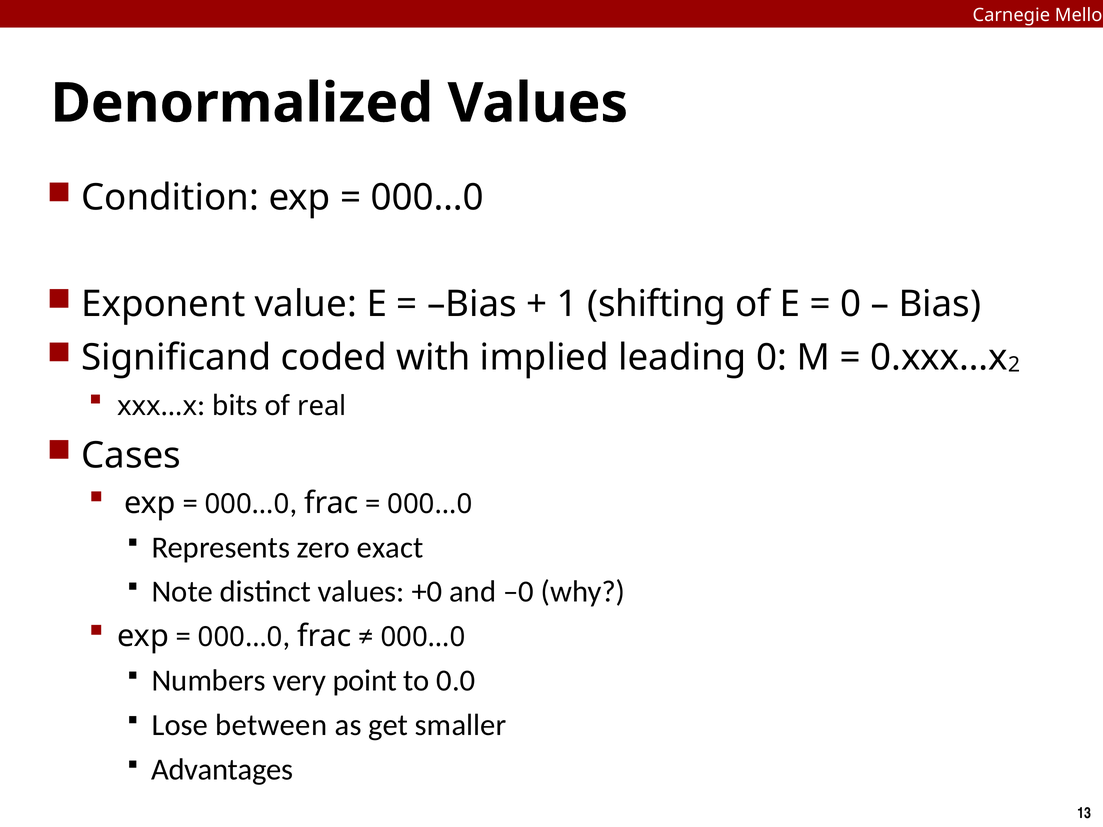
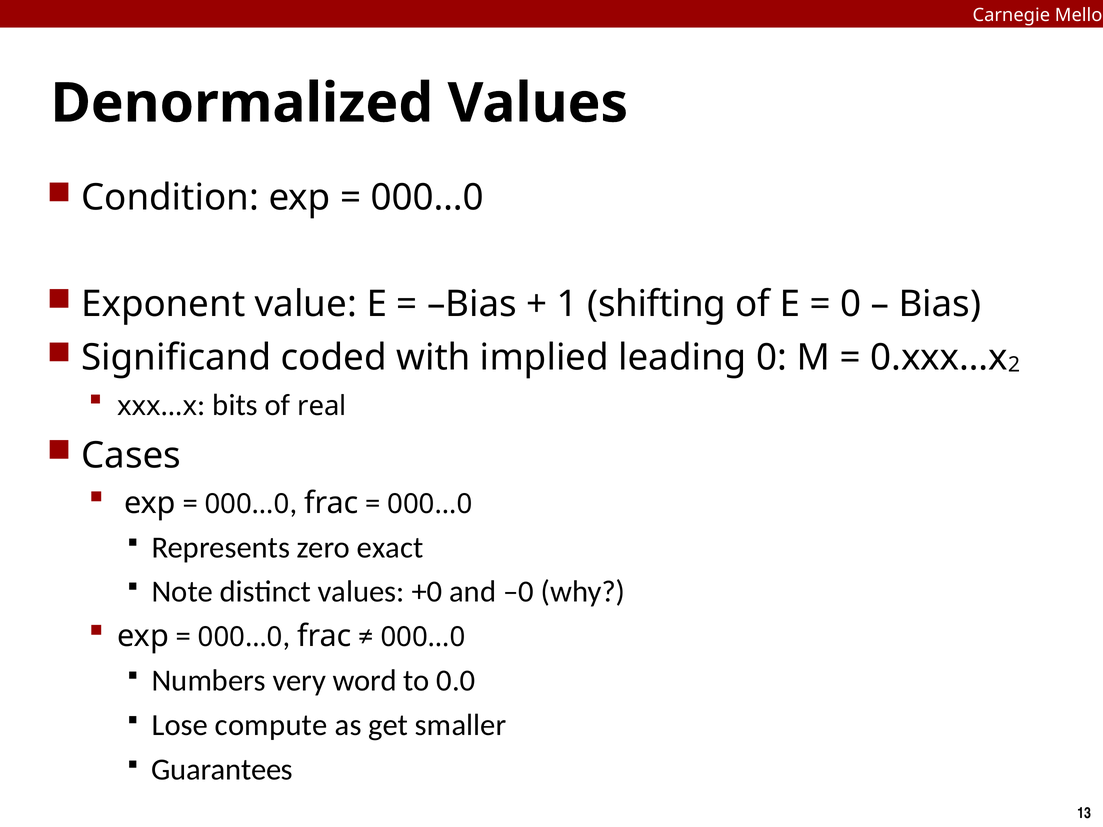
point: point -> word (365, 681)
between: between -> compute (271, 725)
Advantages: Advantages -> Guarantees (222, 770)
